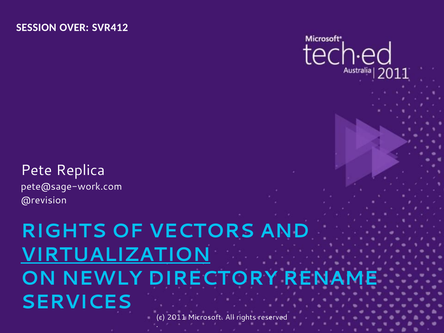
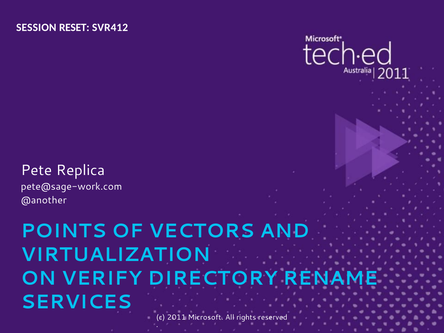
OVER: OVER -> RESET (74, 28)
@revision: @revision -> @another (44, 200)
RIGHTS: RIGHTS -> POINTS (64, 231)
VIRTUALIZATION underline: present -> none (116, 255)
NEWLY: NEWLY -> VERIFY (102, 278)
